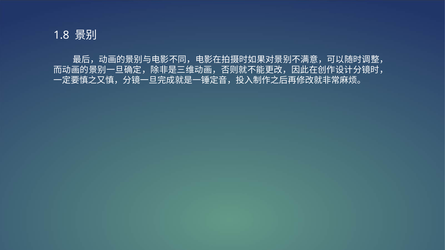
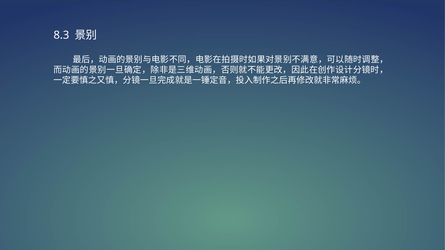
1.8: 1.8 -> 8.3 (61, 35)
